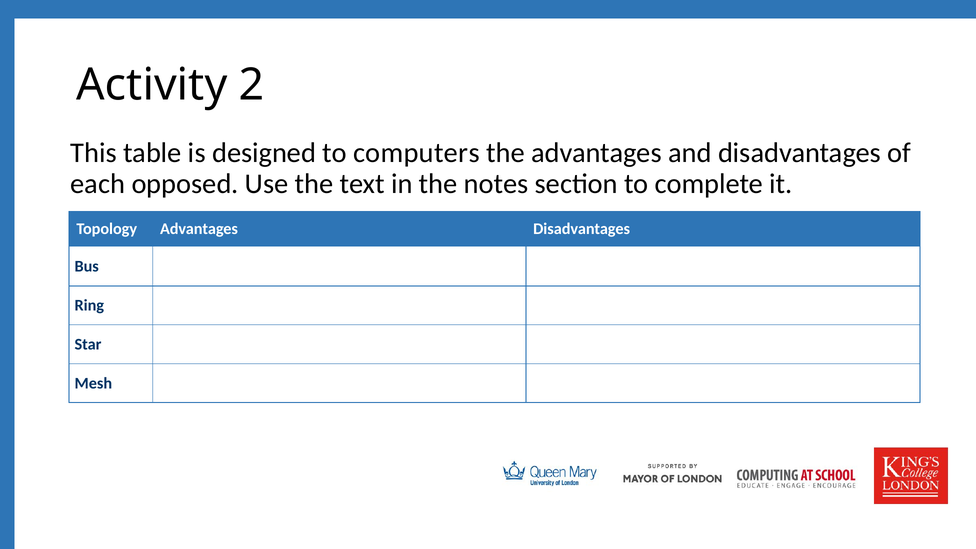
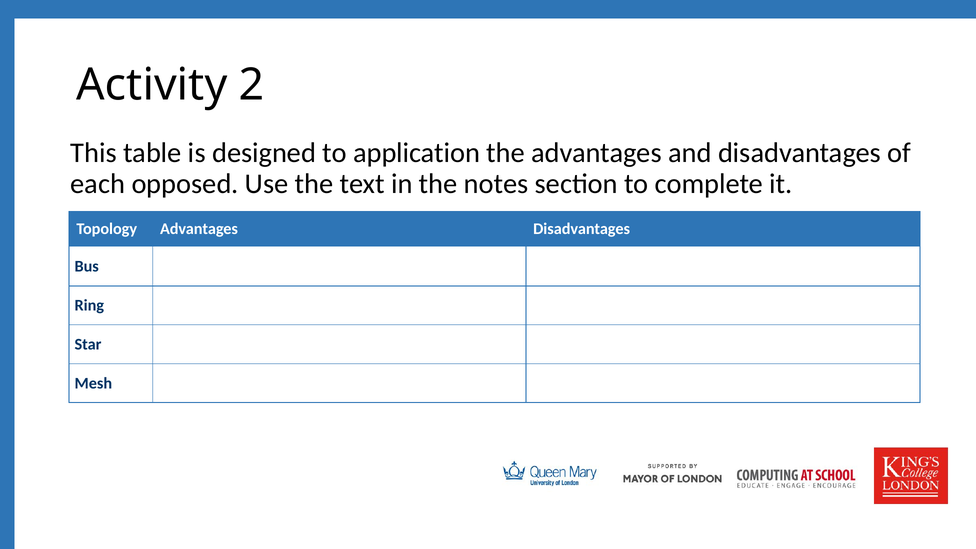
computers: computers -> application (417, 153)
